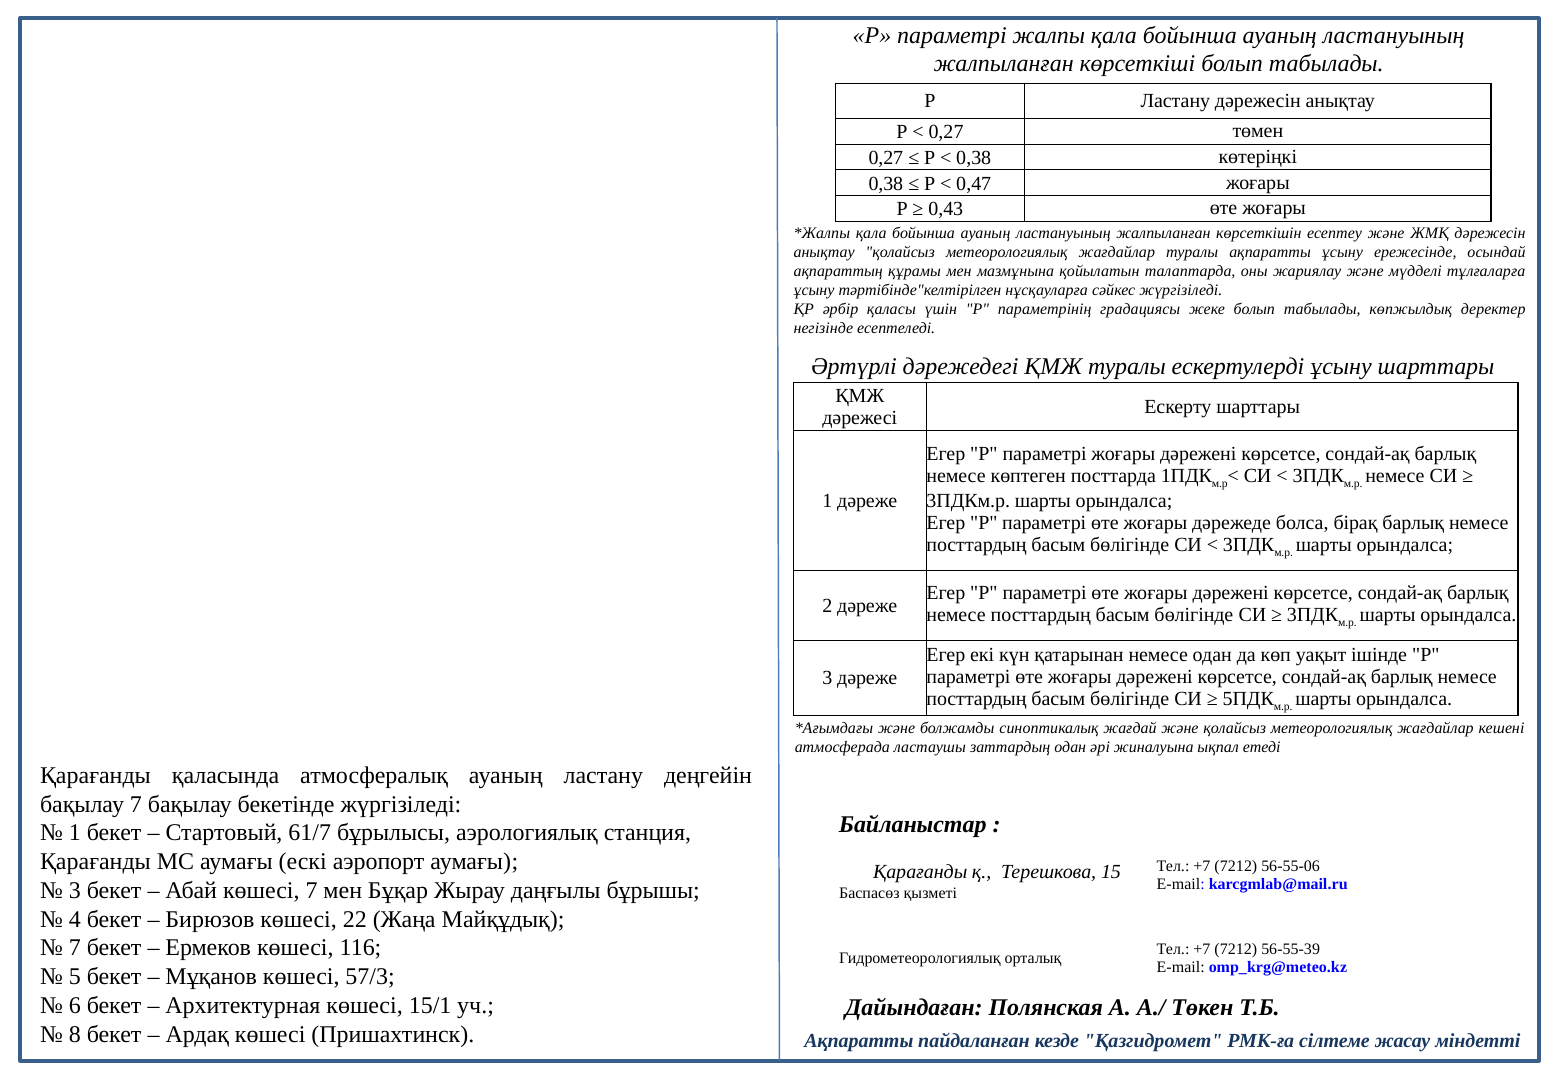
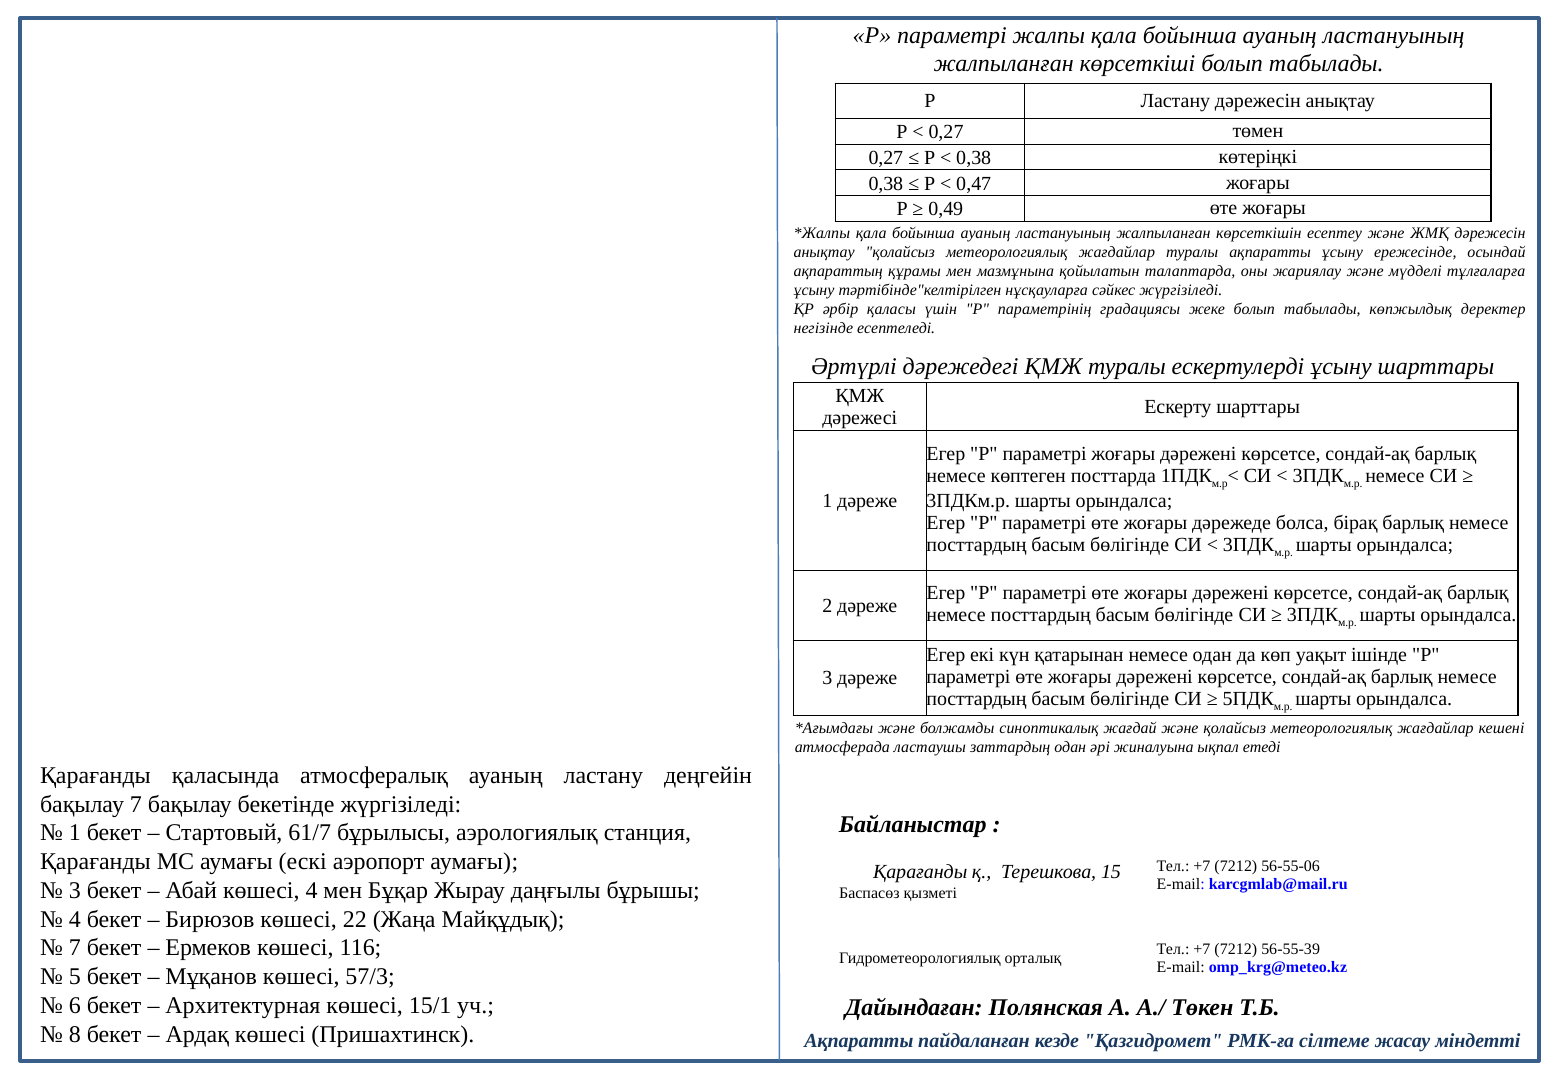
0,43: 0,43 -> 0,49 (946, 209)
көшесі 7: 7 -> 4 (312, 891)
